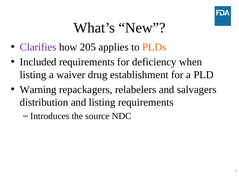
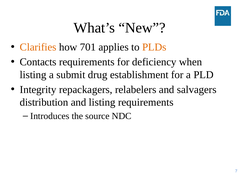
Clarifies colour: purple -> orange (38, 47)
205: 205 -> 701 (88, 47)
Included: Included -> Contacts (38, 62)
waiver: waiver -> submit (71, 75)
Warning: Warning -> Integrity (38, 90)
